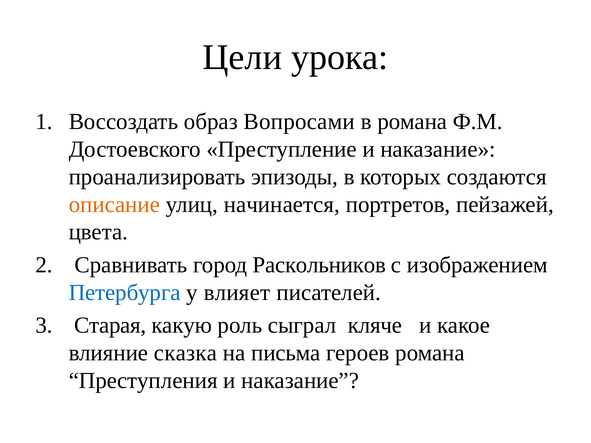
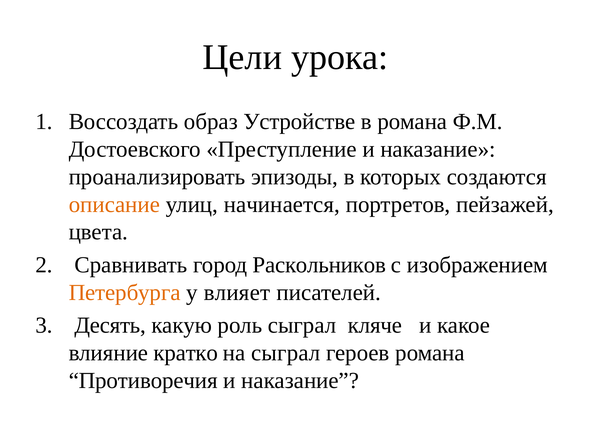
Вопросами: Вопросами -> Устройстве (299, 122)
Петербурга colour: blue -> orange (125, 293)
Старая: Старая -> Десять (110, 325)
сказка: сказка -> кратко (186, 353)
на письма: письма -> сыграл (286, 353)
Преступления: Преступления -> Противоречия (143, 381)
